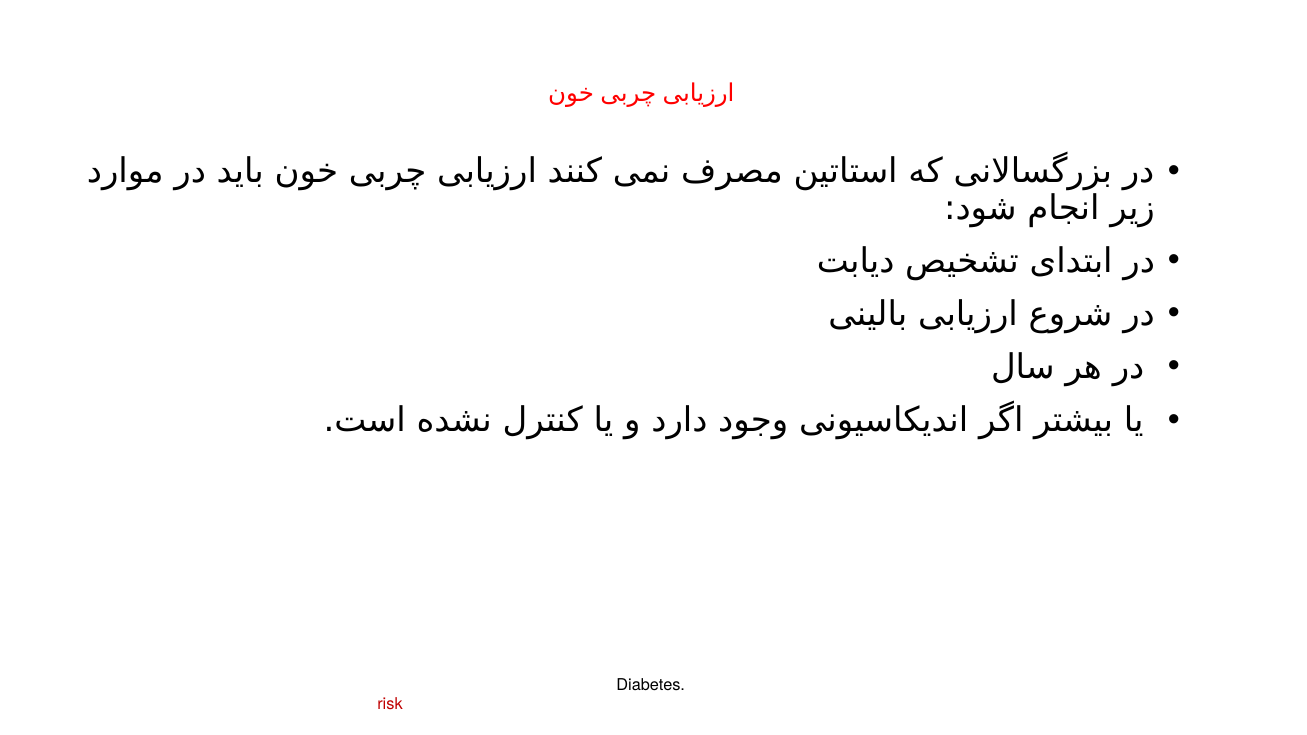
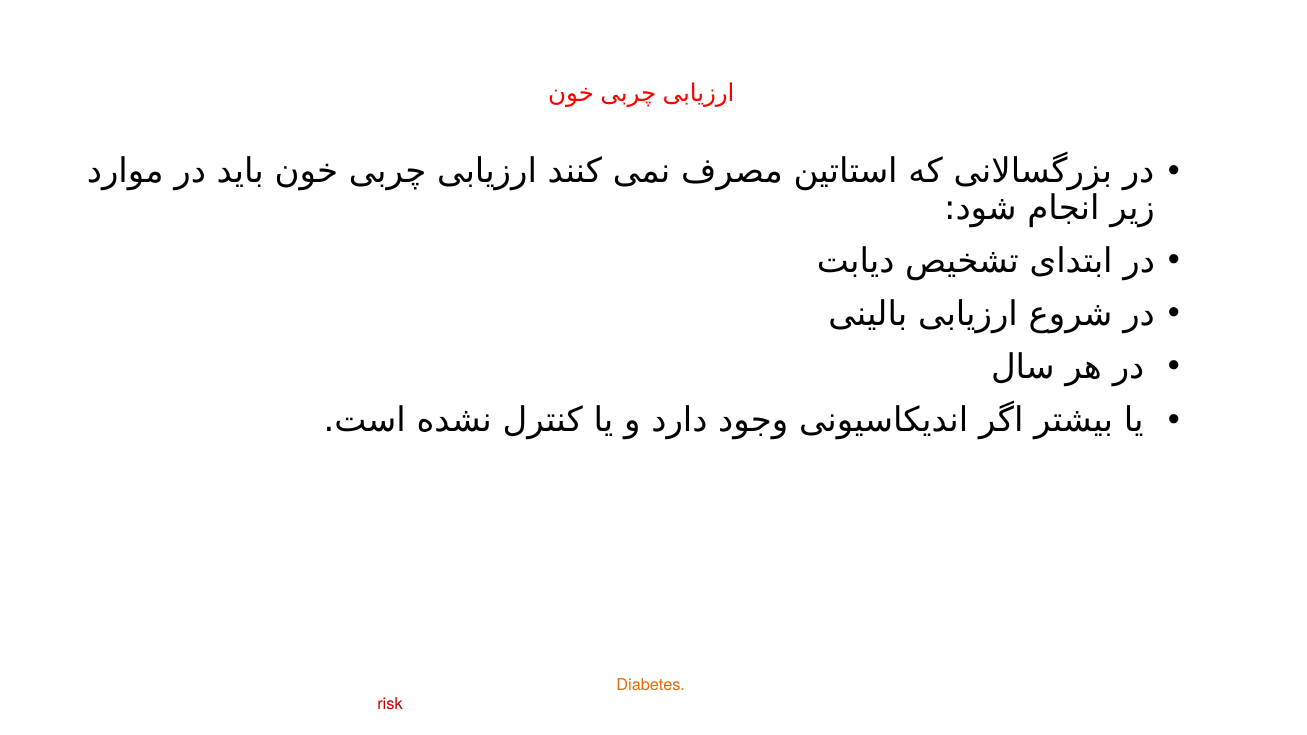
Diabetes colour: black -> orange (651, 685)
